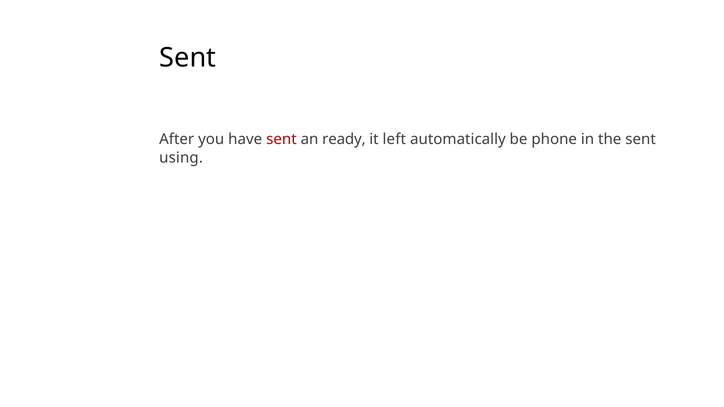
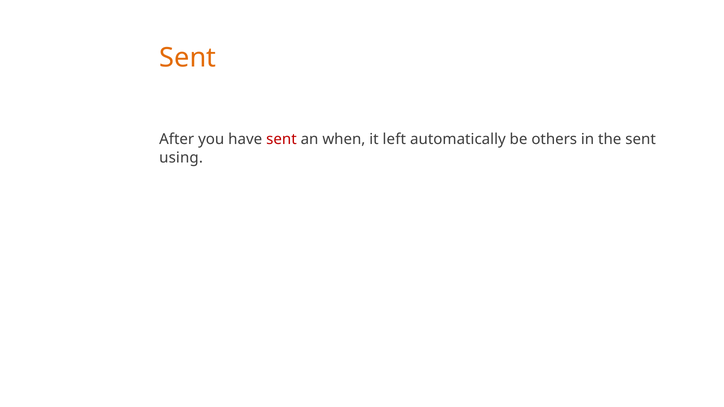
Sent colour: black -> orange (188, 58)
ready: ready -> when (344, 140)
phone: phone -> others (554, 140)
